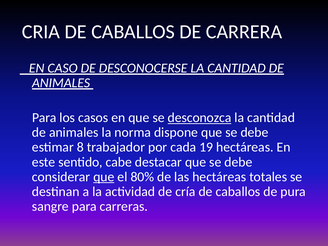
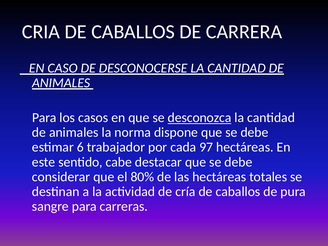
8: 8 -> 6 (80, 147)
19: 19 -> 97 (206, 147)
que underline: present -> none (104, 177)
